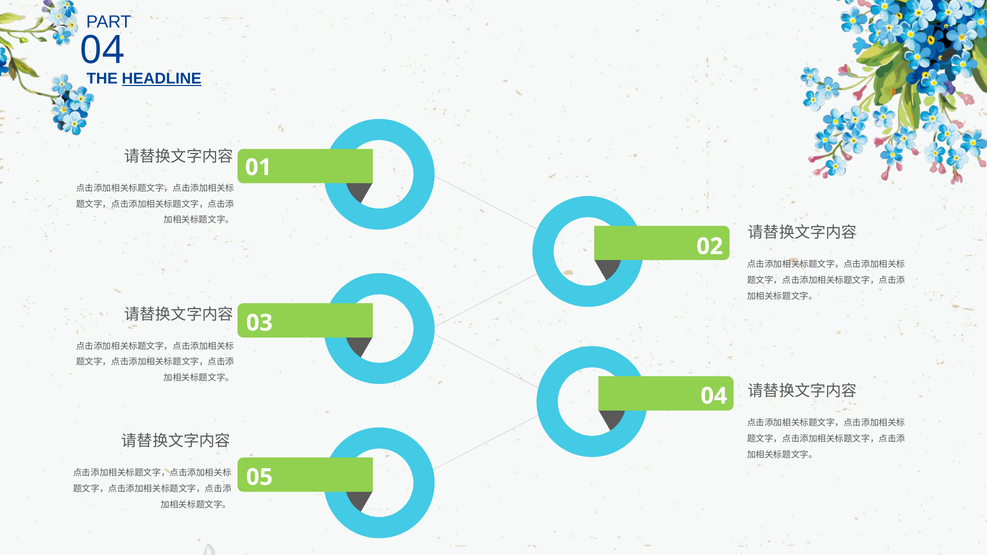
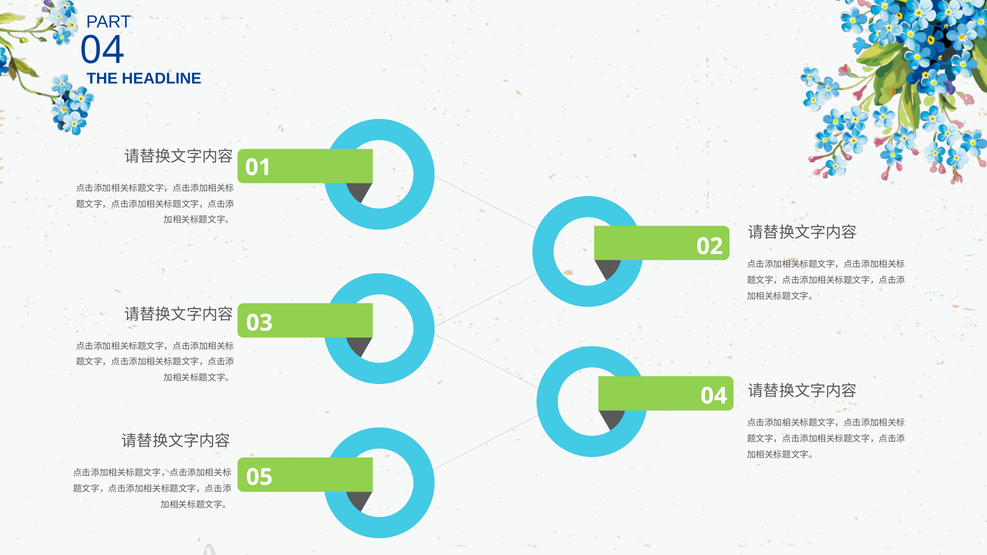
HEADLINE underline: present -> none (162, 79)
